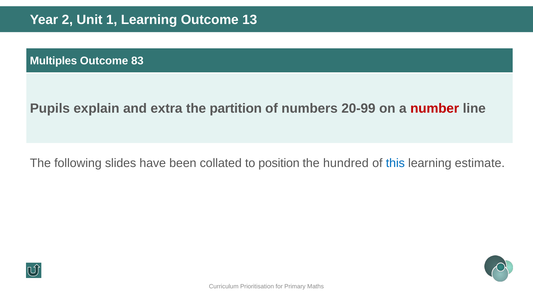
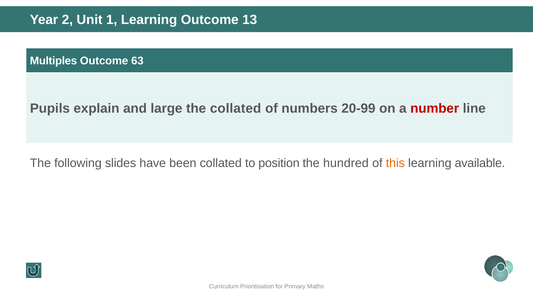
83: 83 -> 63 (137, 61)
extra: extra -> large (166, 108)
the partition: partition -> collated (236, 108)
this colour: blue -> orange (395, 163)
estimate: estimate -> available (480, 163)
